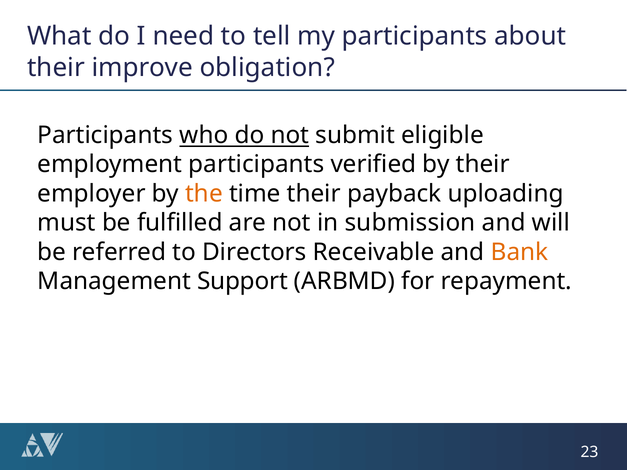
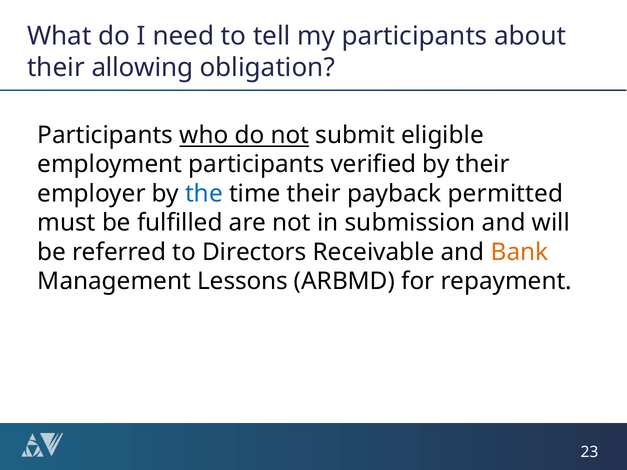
improve: improve -> allowing (142, 68)
the colour: orange -> blue (204, 194)
uploading: uploading -> permitted (506, 194)
Support: Support -> Lessons (243, 282)
